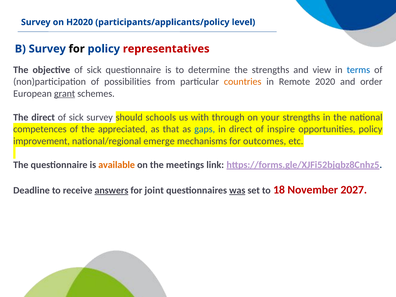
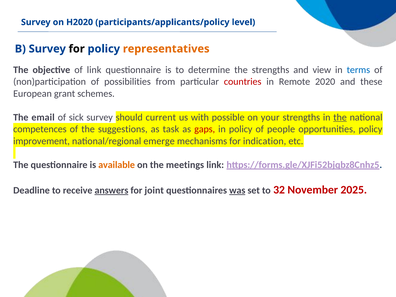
representatives colour: red -> orange (166, 49)
objective of sick: sick -> link (94, 70)
countries colour: orange -> red (243, 82)
order: order -> these (371, 82)
grant underline: present -> none (65, 94)
The direct: direct -> email (43, 117)
schools: schools -> current (161, 117)
through: through -> possible (228, 117)
the underline: none -> present (340, 117)
appreciated: appreciated -> suggestions (123, 129)
that: that -> task (171, 129)
gaps colour: blue -> red (205, 129)
in direct: direct -> policy (241, 129)
inspire: inspire -> people (281, 129)
outcomes: outcomes -> indication (265, 141)
18: 18 -> 32 (279, 190)
2027: 2027 -> 2025 (354, 190)
